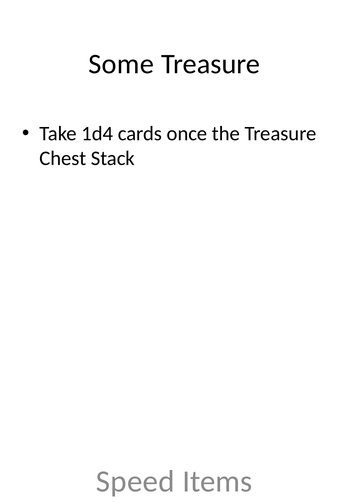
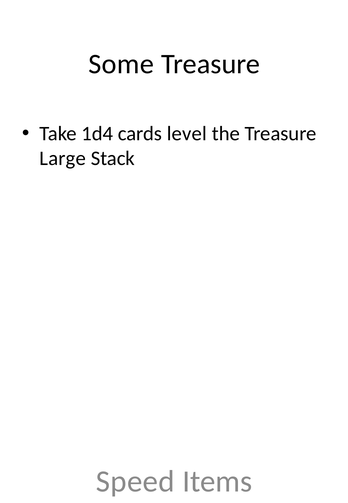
once: once -> level (187, 133)
Chest: Chest -> Large (63, 158)
